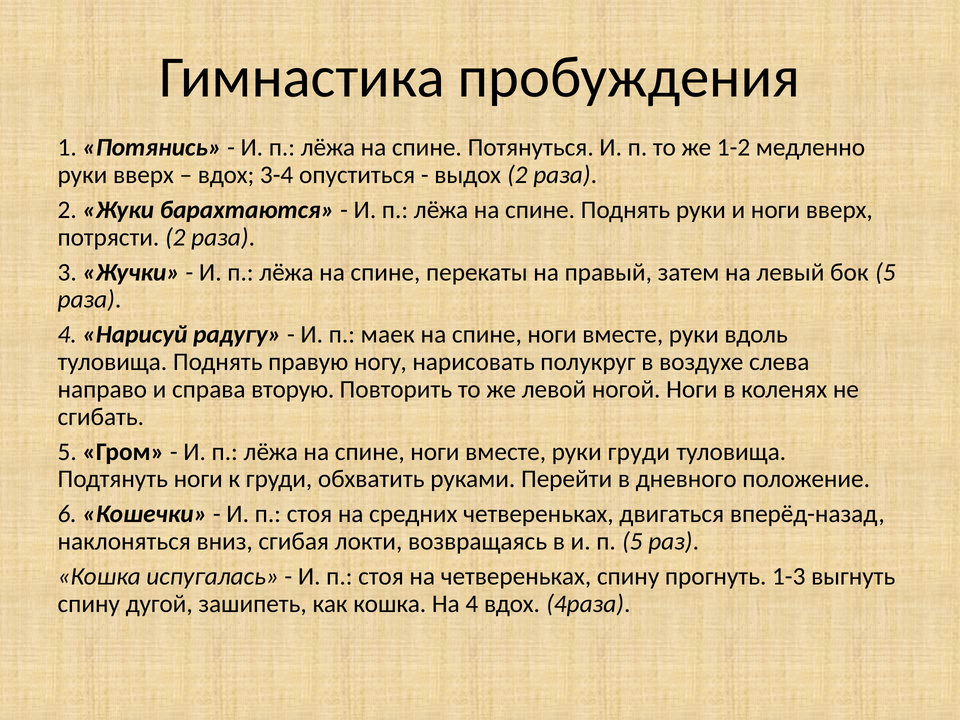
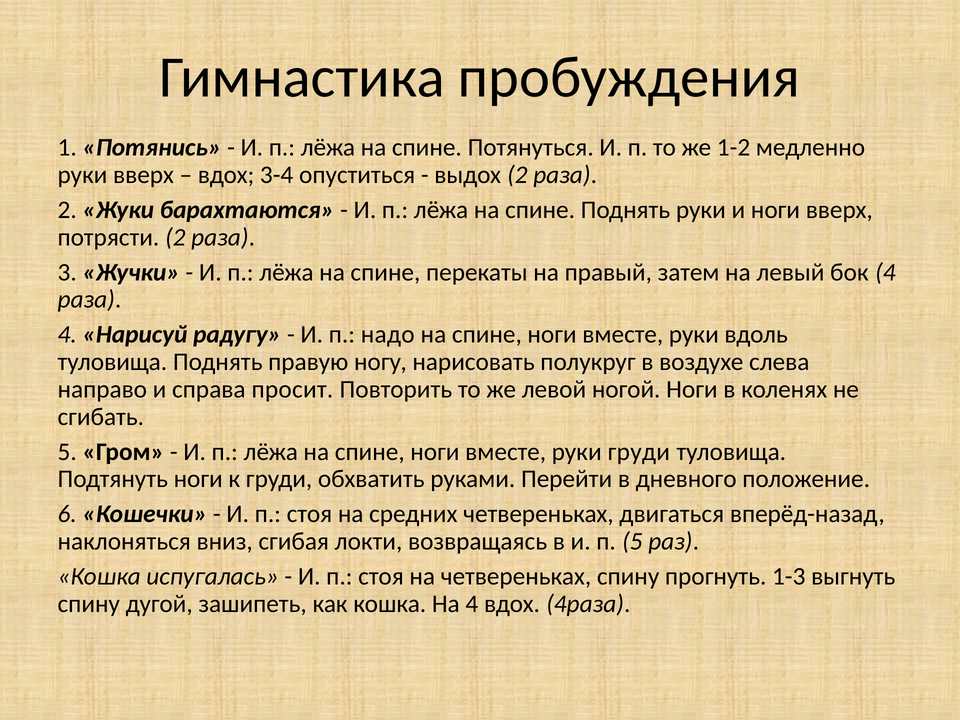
бок 5: 5 -> 4 (885, 272)
маек: маек -> надо (388, 335)
вторую: вторую -> просит (292, 389)
